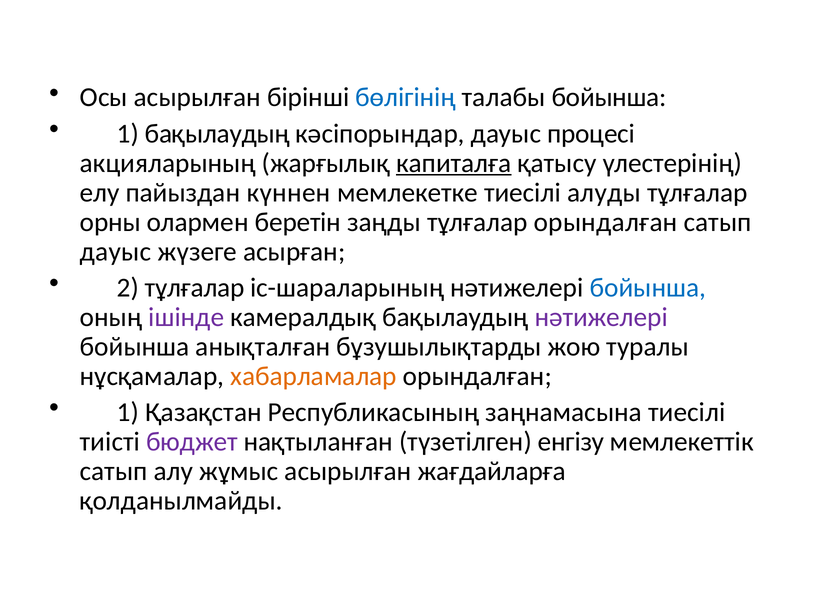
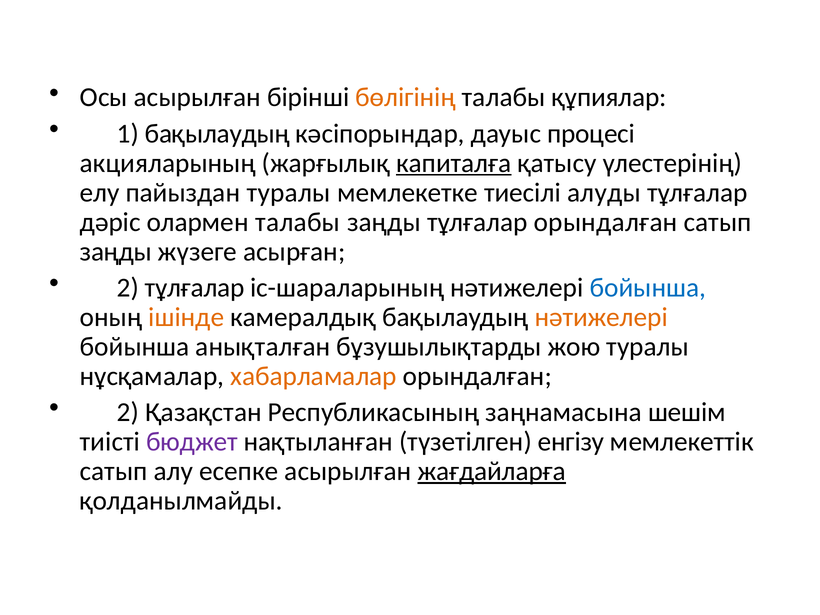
бөлігінің colour: blue -> orange (406, 97)
талабы бойынша: бойынша -> құпиялар (609, 97)
пайыздан күннен: күннен -> туралы (289, 193)
орны: орны -> дәріс (110, 222)
олармен беретін: беретін -> талабы (298, 222)
дауыс: дауыс -> заңды (116, 252)
ішінде colour: purple -> orange (186, 317)
нәтижелері colour: purple -> orange (601, 317)
1: 1 -> 2 (128, 412)
заңнамасына тиесілі: тиесілі -> шешім (687, 412)
жұмыс: жұмыс -> есепке (239, 471)
жағдайларға underline: none -> present (492, 471)
